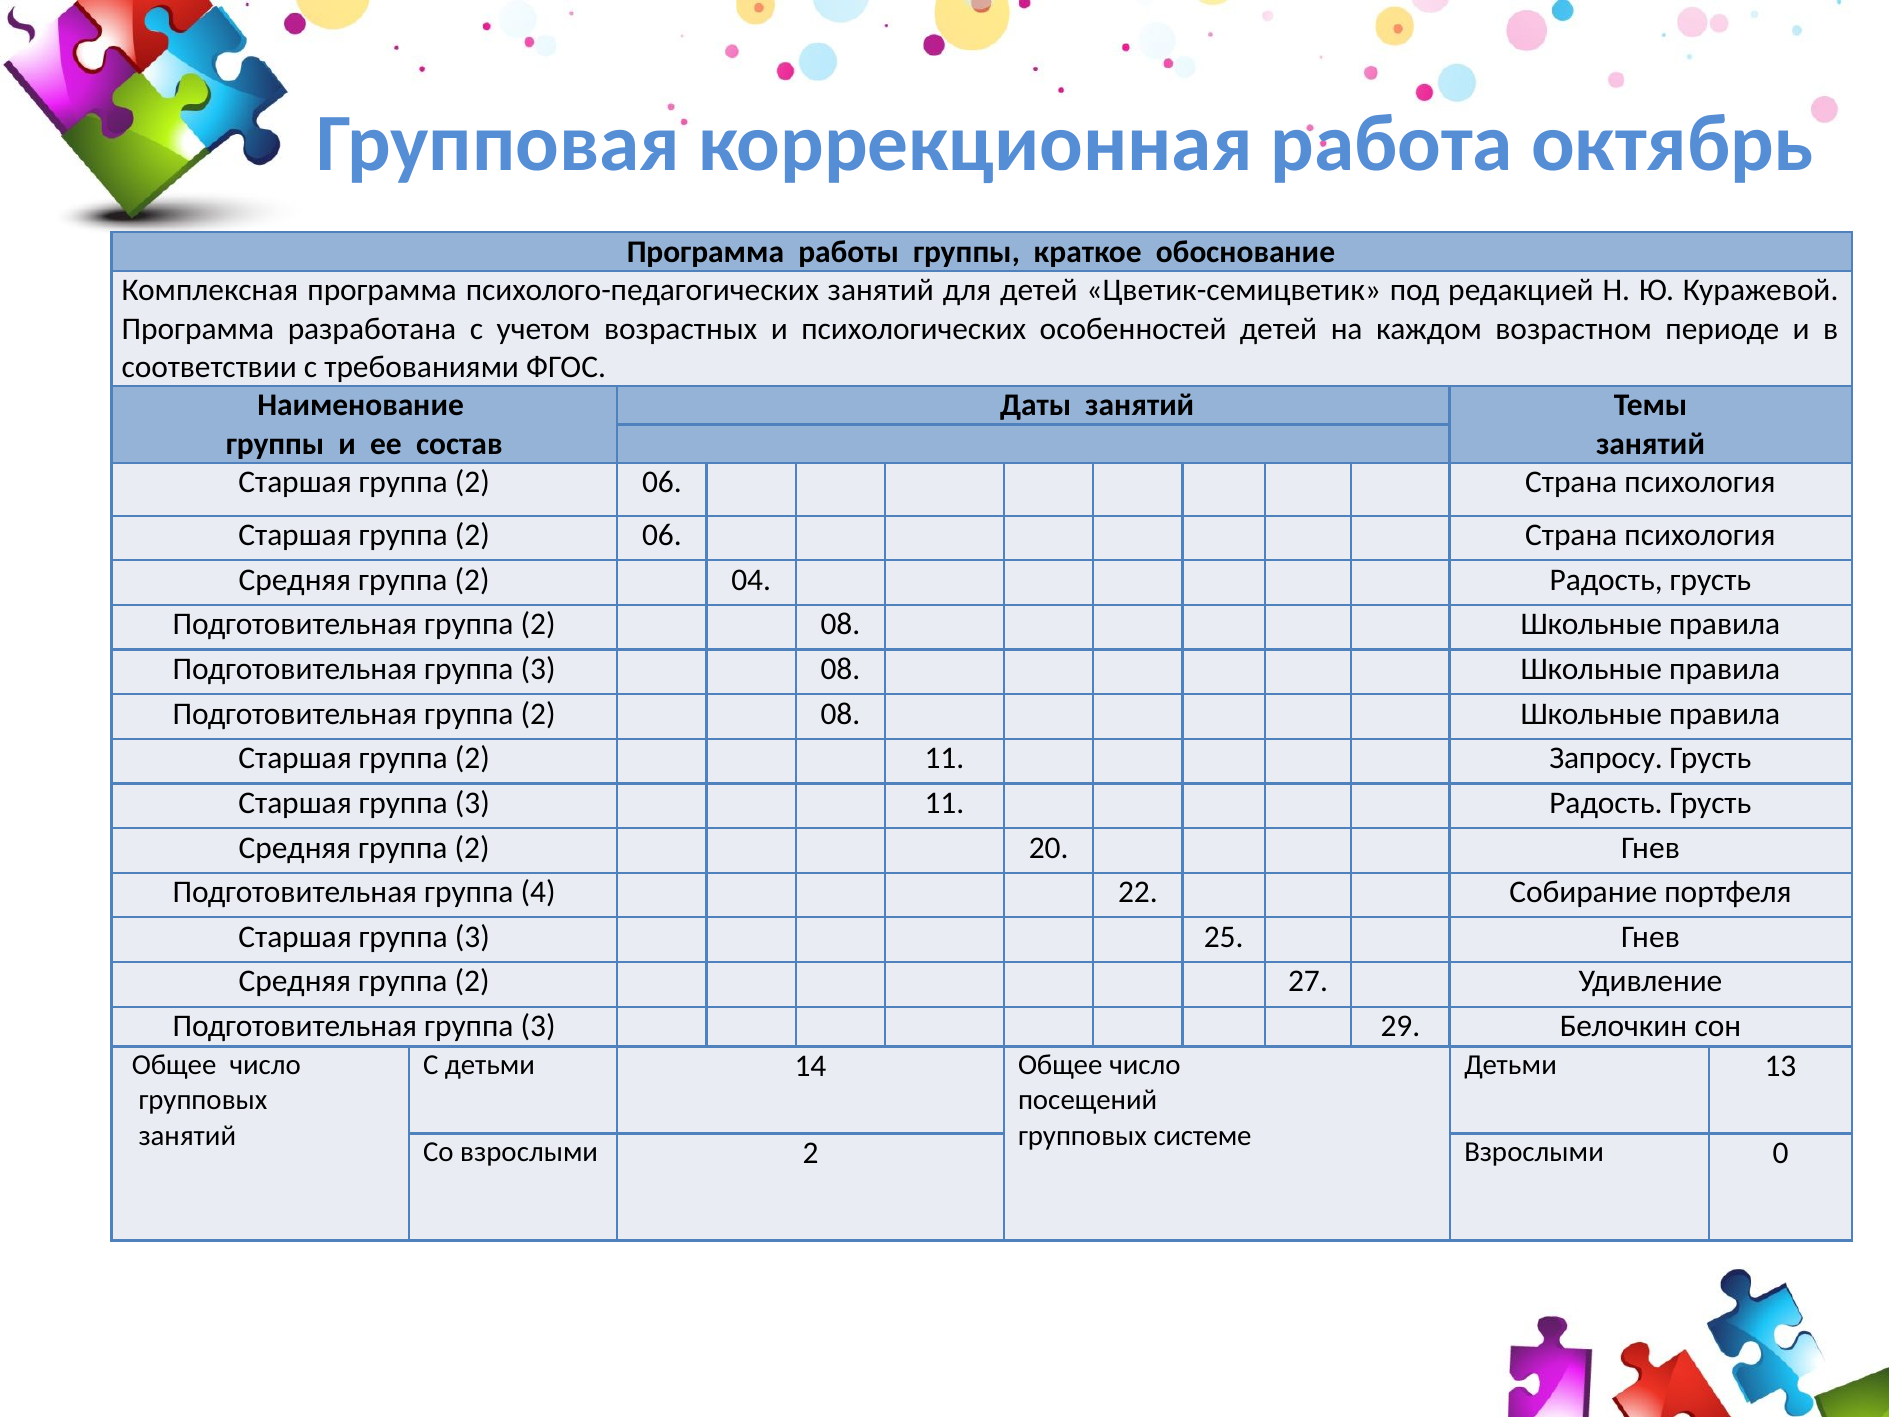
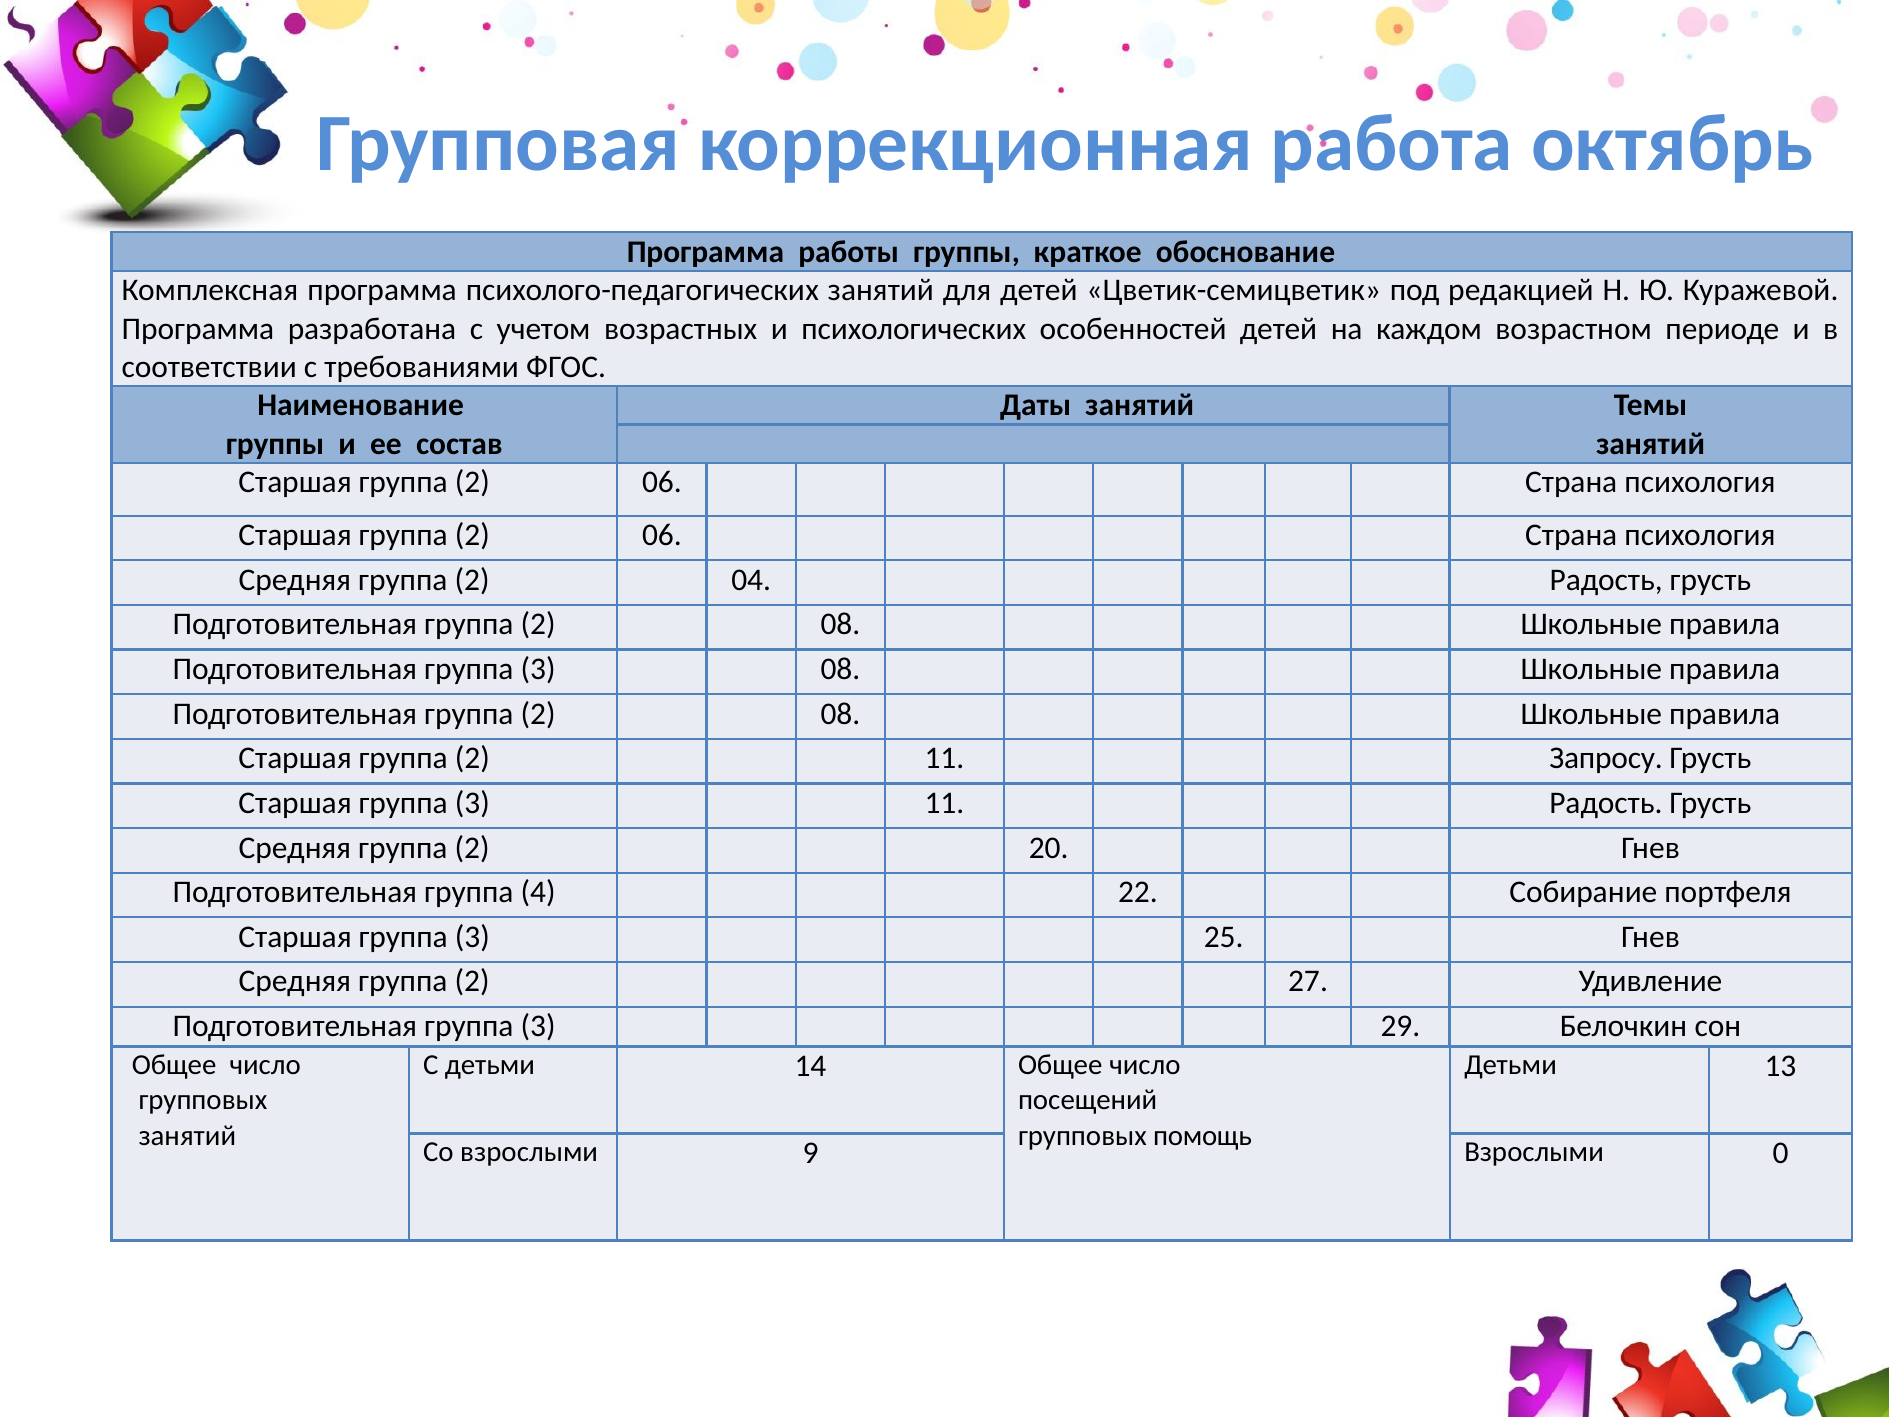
системе: системе -> помощь (1203, 1136)
взрослыми 2: 2 -> 9 (811, 1153)
